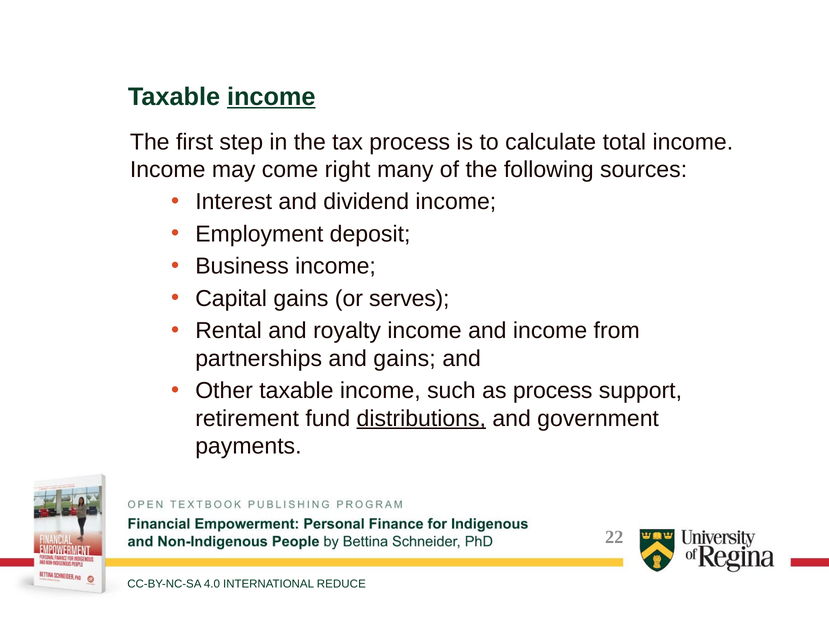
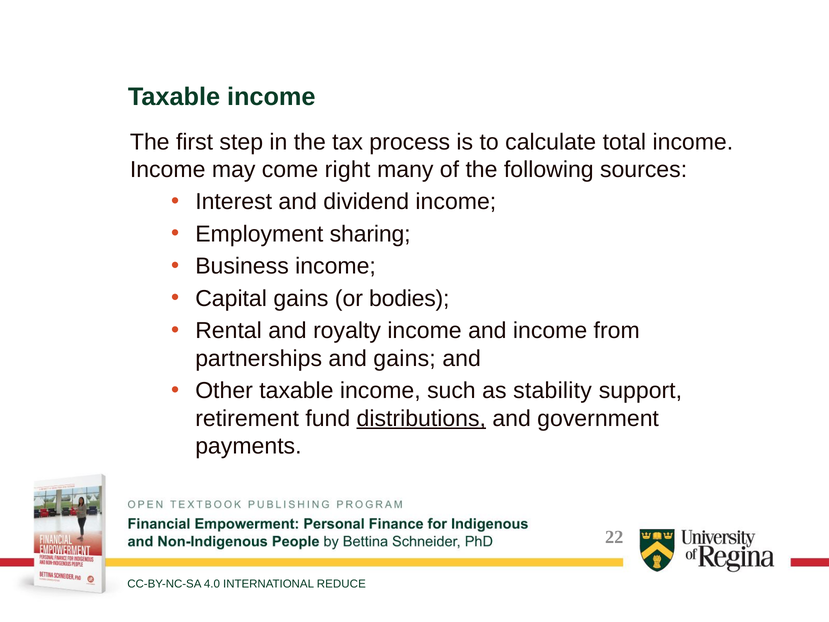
income underline: present -> none (271, 97)
deposit: deposit -> sharing (370, 234)
serves: serves -> bodies (409, 299)
as process: process -> stability (553, 391)
